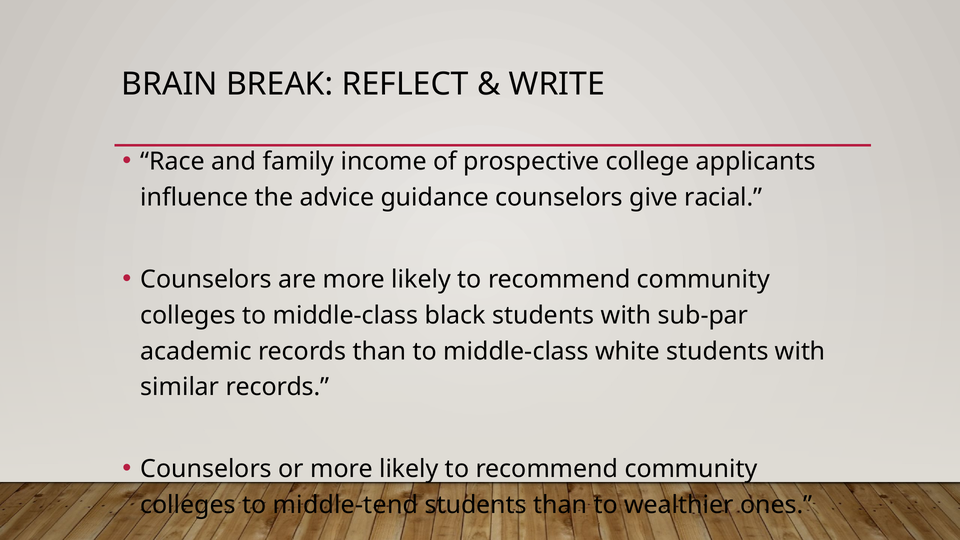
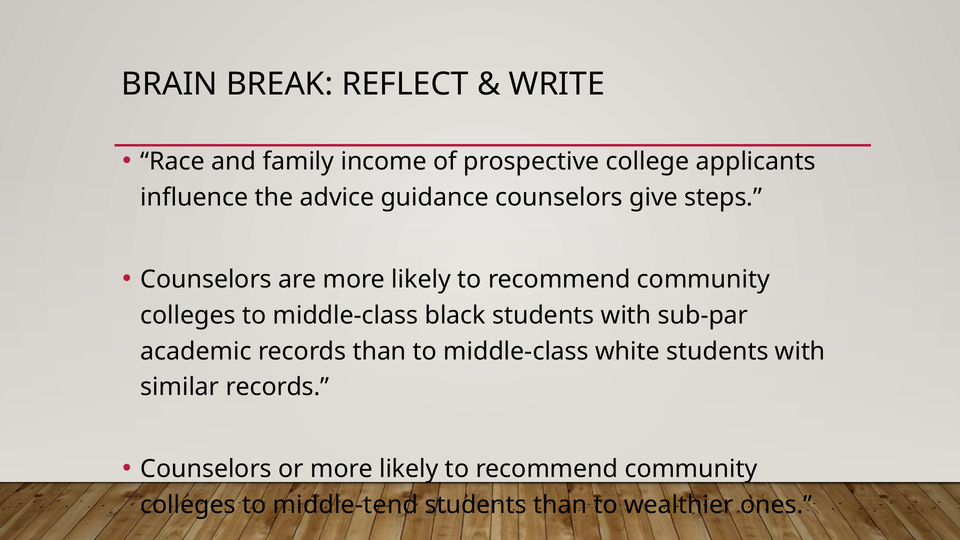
racial: racial -> steps (723, 197)
